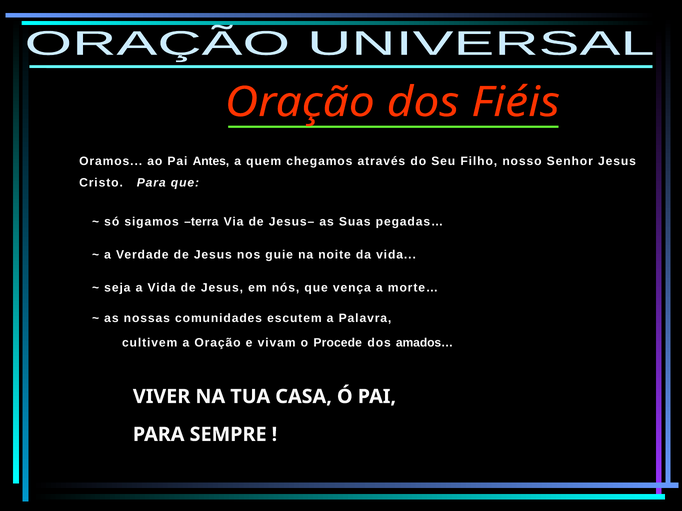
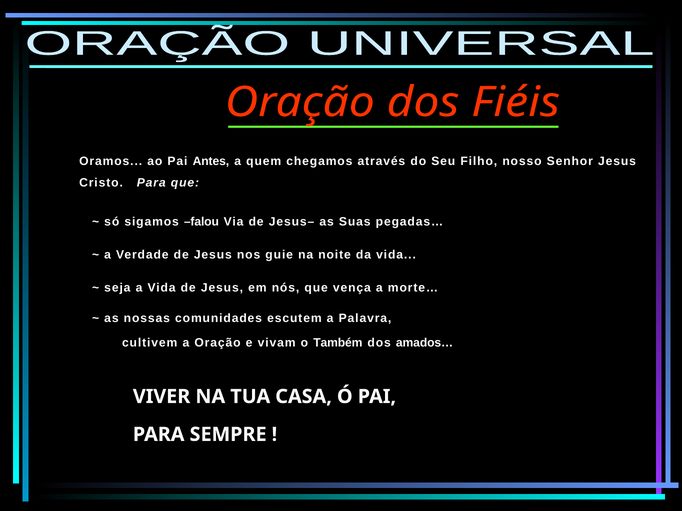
terra: terra -> falou (201, 222)
Procede: Procede -> Também (338, 343)
